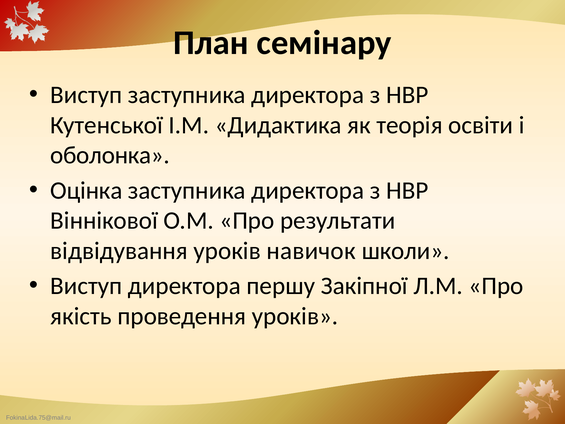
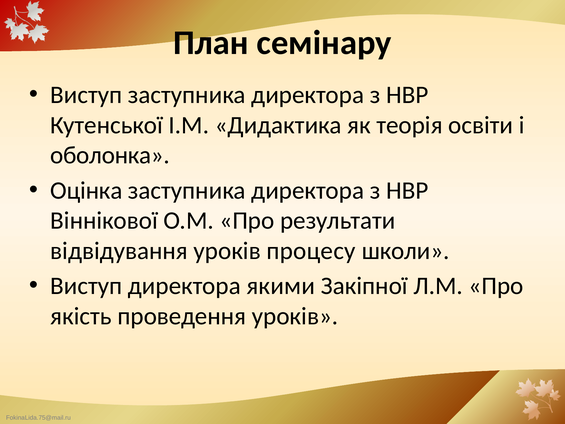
навичок: навичок -> процесу (311, 251)
першу: першу -> якими (281, 286)
